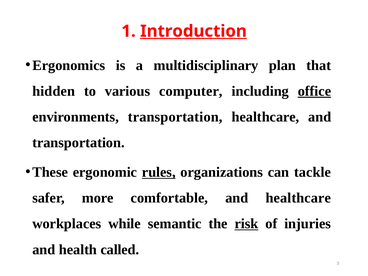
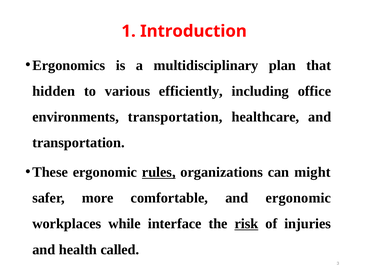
Introduction underline: present -> none (193, 31)
computer: computer -> efficiently (191, 91)
office underline: present -> none (314, 91)
tackle: tackle -> might (312, 172)
and healthcare: healthcare -> ergonomic (298, 198)
semantic: semantic -> interface (175, 224)
